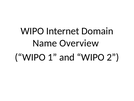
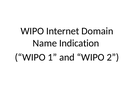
Overview: Overview -> Indication (79, 43)
